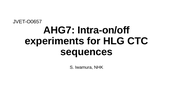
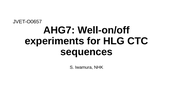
Intra-on/off: Intra-on/off -> Well-on/off (104, 30)
